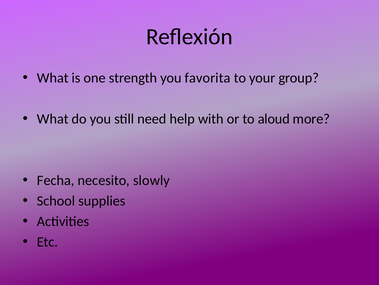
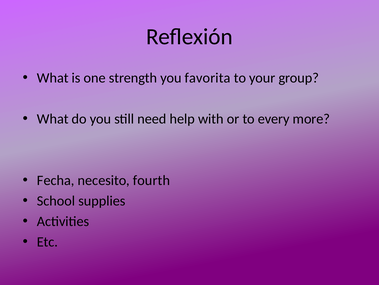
aloud: aloud -> every (274, 119)
slowly: slowly -> fourth (151, 180)
